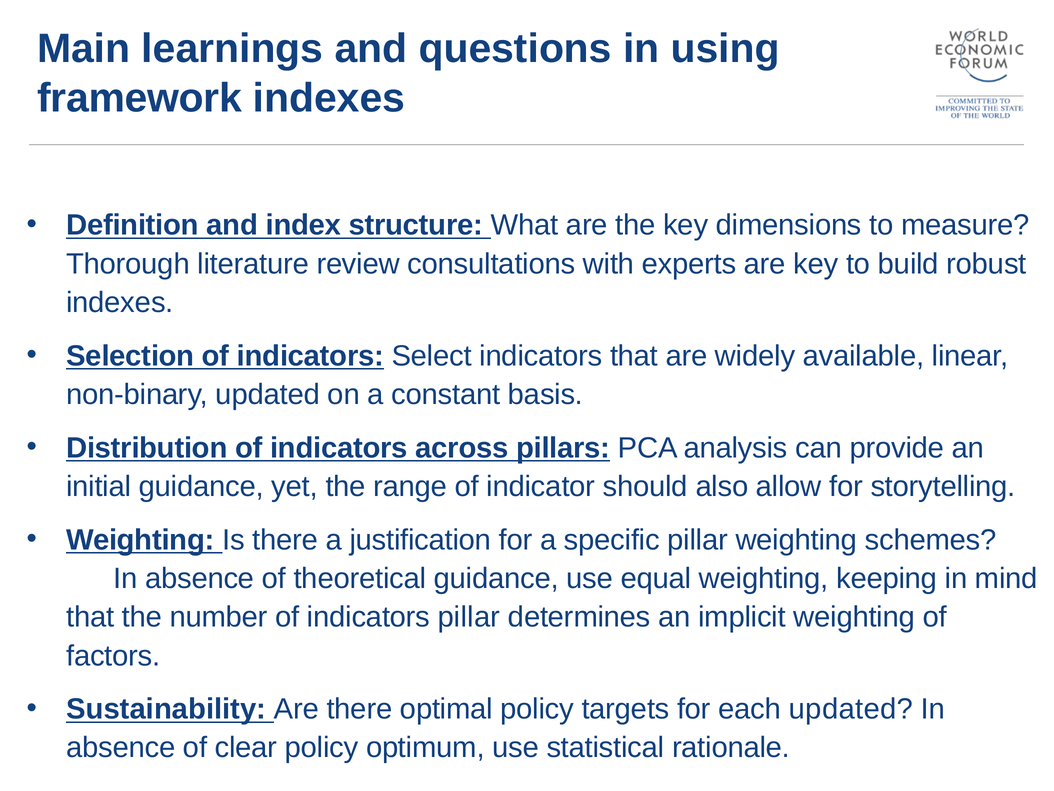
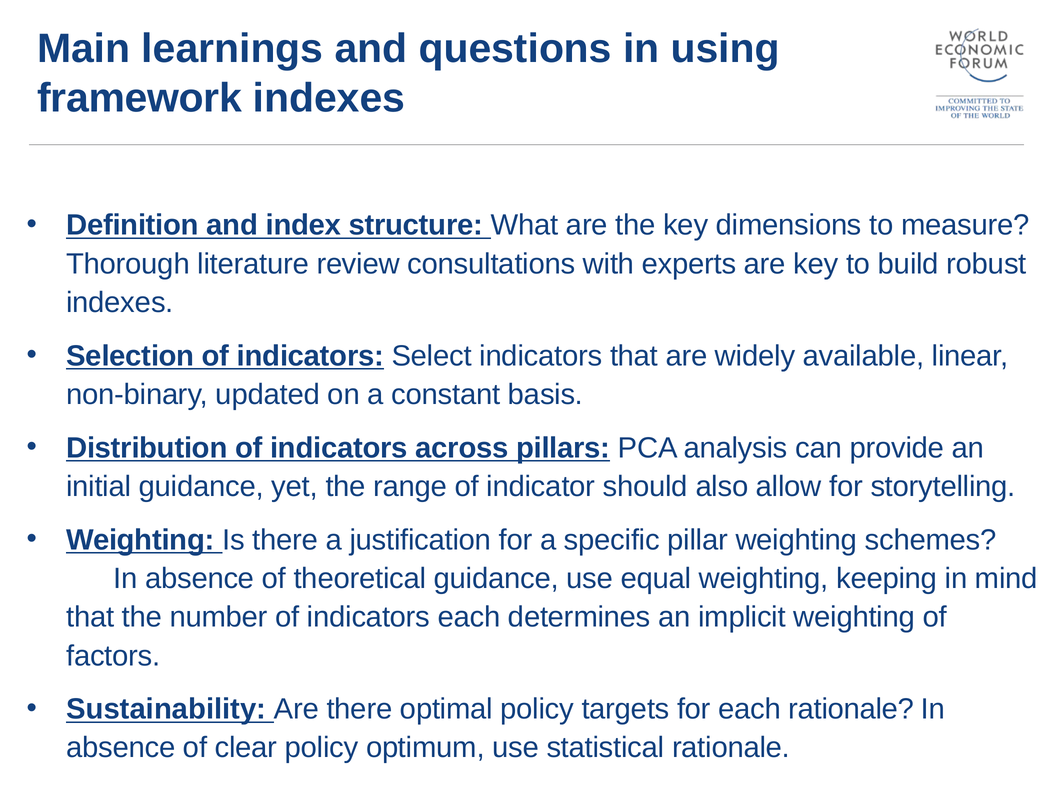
indicators pillar: pillar -> each (469, 617)
each updated: updated -> rationale (851, 709)
